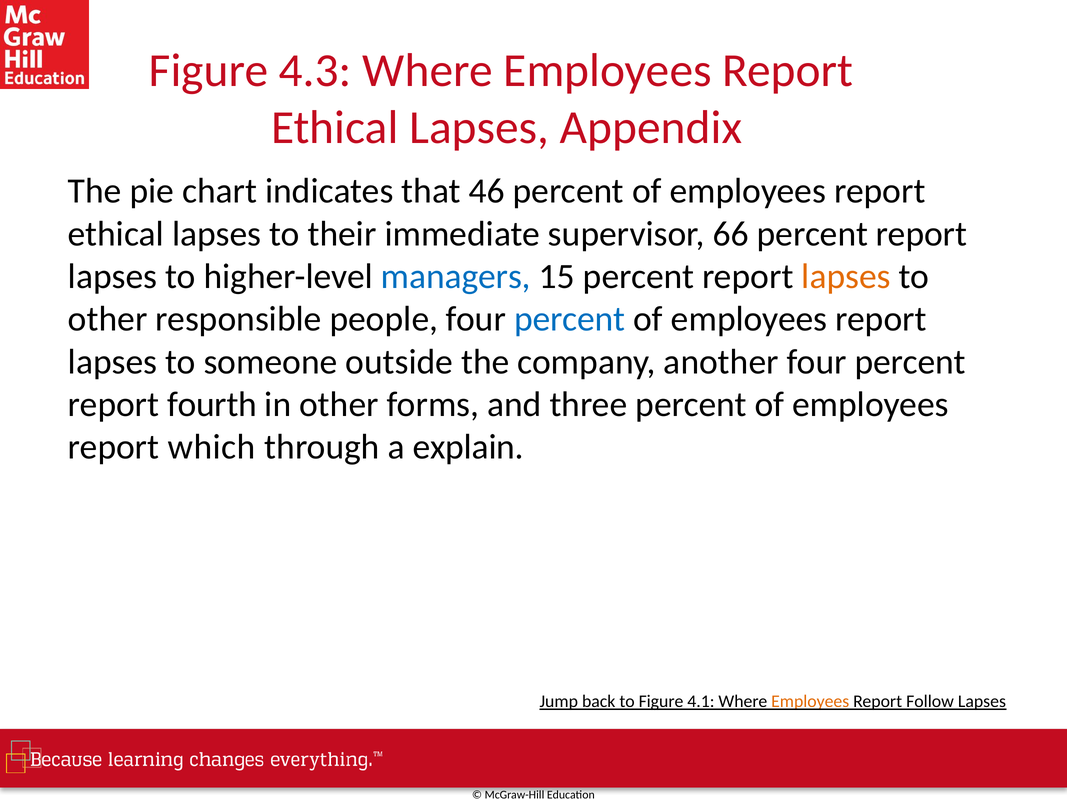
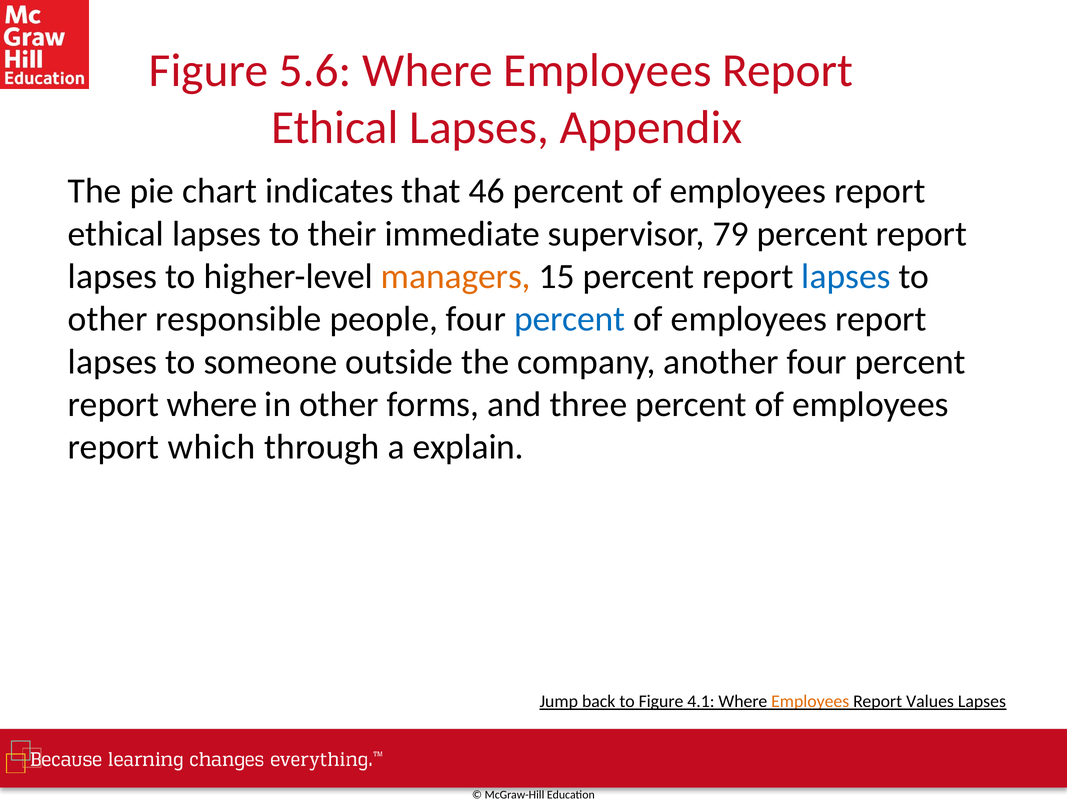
4.3: 4.3 -> 5.6 (315, 71)
66: 66 -> 79 (731, 234)
managers colour: blue -> orange (456, 277)
lapses colour: orange -> blue (846, 277)
report fourth: fourth -> where (212, 405)
Follow: Follow -> Values (930, 702)
